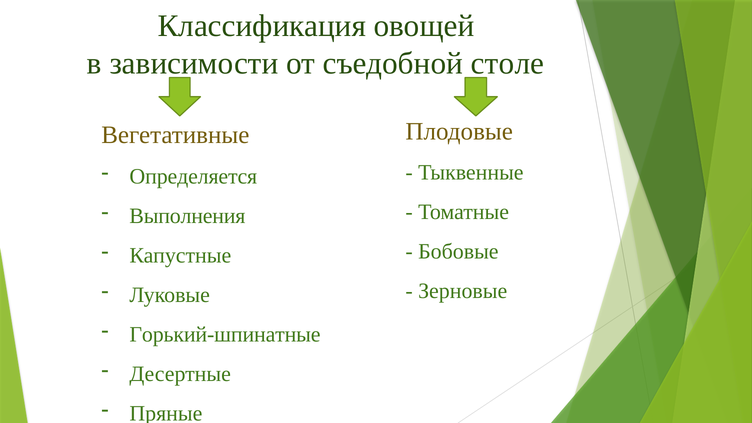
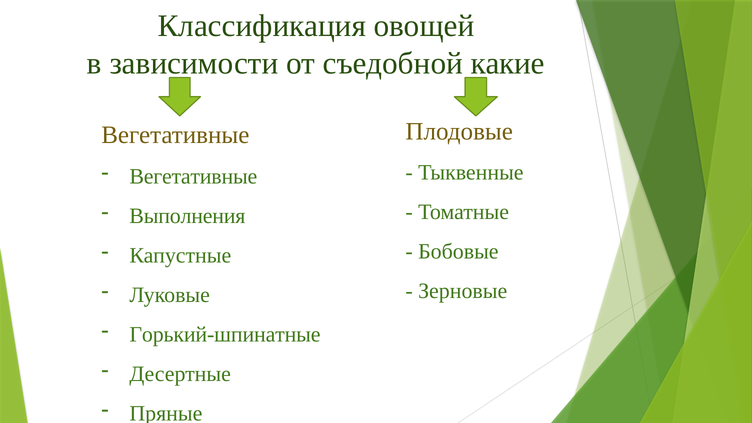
столе: столе -> какие (508, 64)
Определяется: Определяется -> Вегетативные (193, 176)
